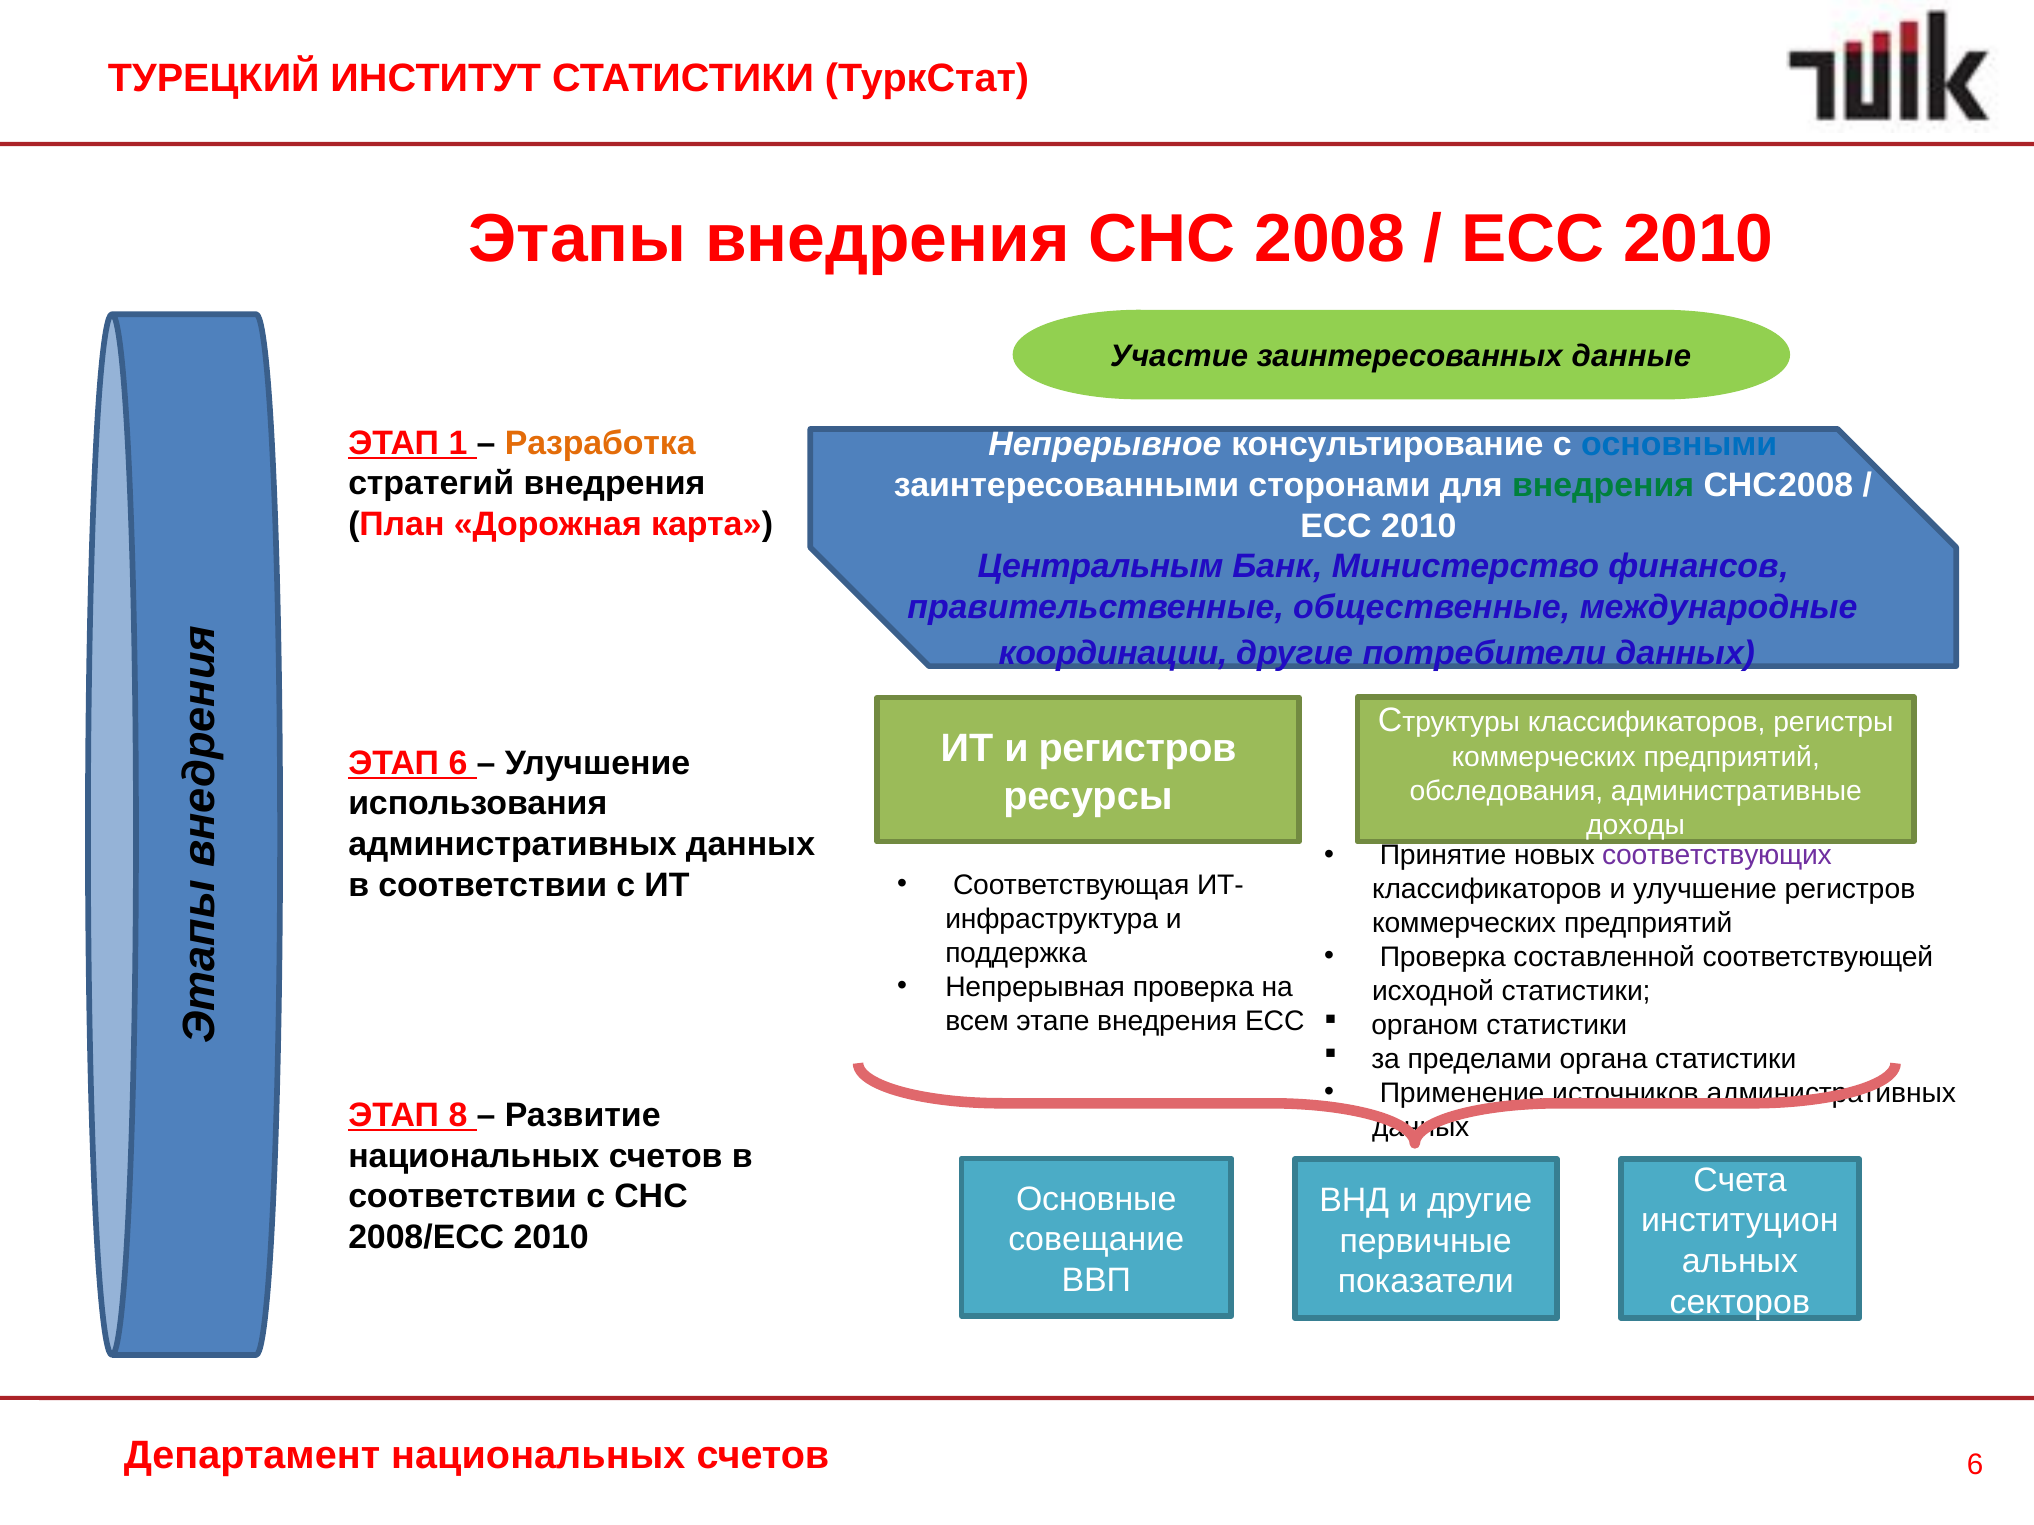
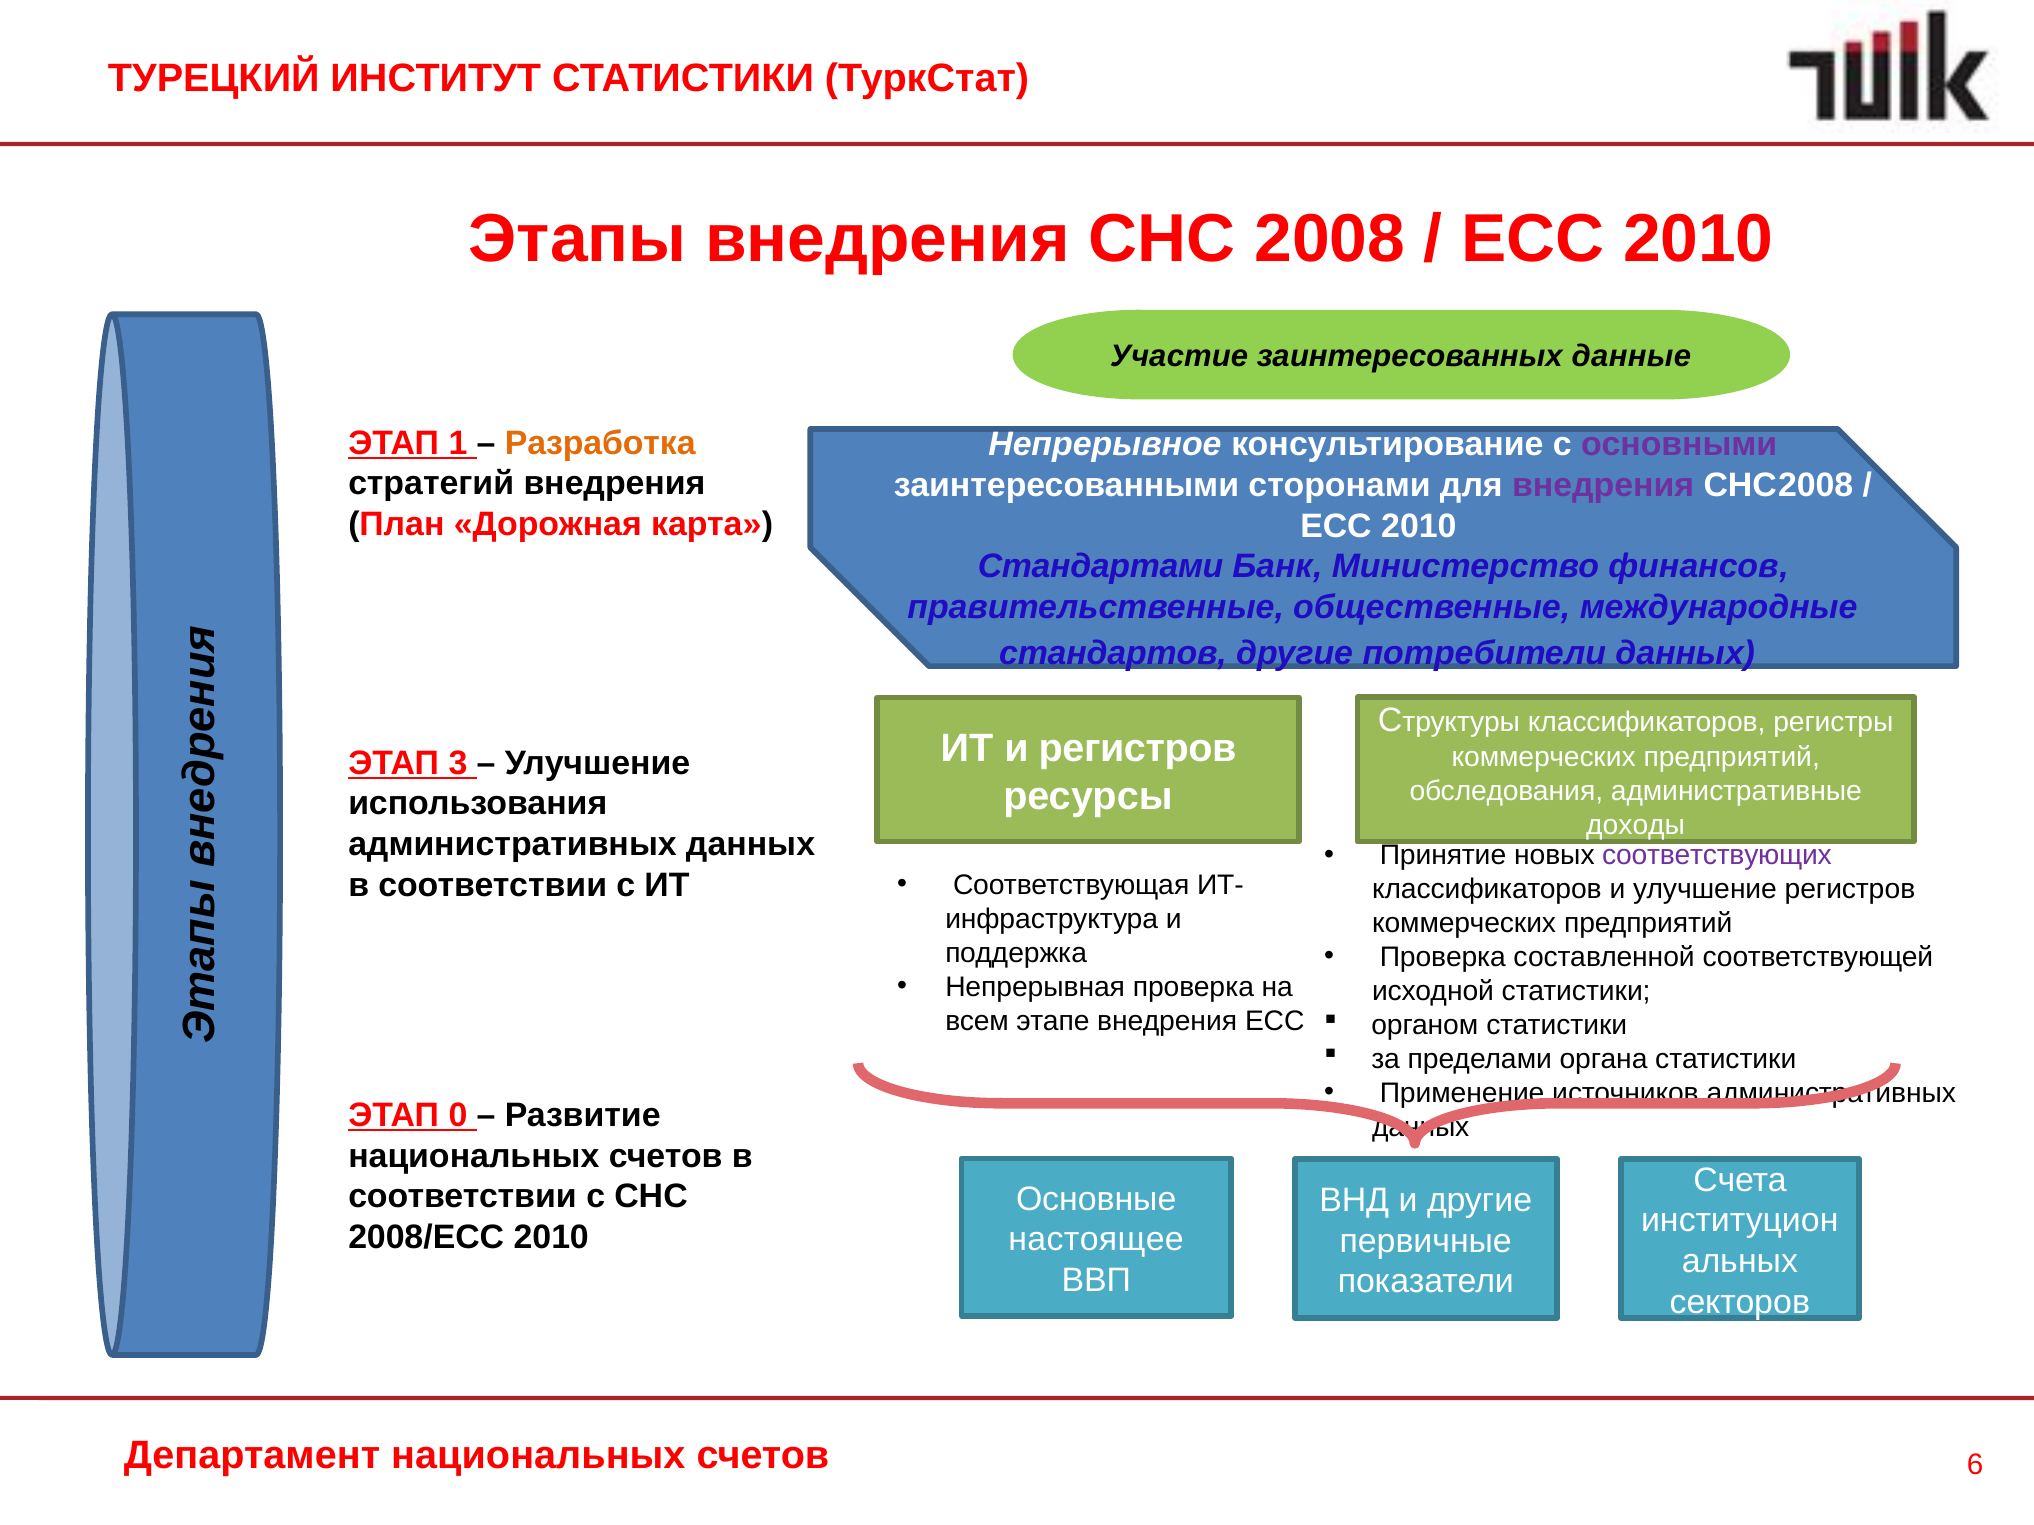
основными colour: blue -> purple (1679, 445)
внедрения colour: green -> purple (1603, 486)
Центральным: Центральным -> Стандартами (1101, 567)
координации: координации -> стандартов (1113, 654)
ЭТАП 6: 6 -> 3 (458, 763)
8: 8 -> 0 (458, 1116)
совещание: совещание -> настоящее (1096, 1240)
